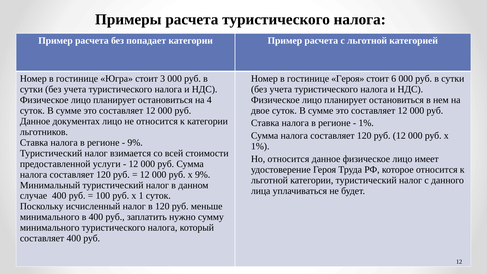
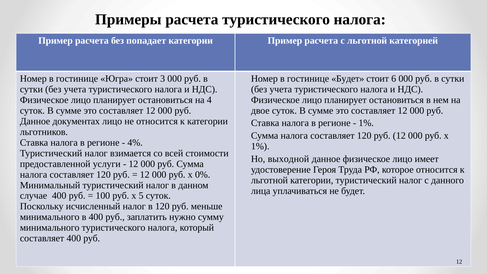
гостинице Героя: Героя -> Будет (348, 79)
9%: 9% -> 4% (135, 142)
Но относится: относится -> выходной (288, 159)
x 9%: 9% -> 0% (203, 174)
1: 1 -> 5 (141, 196)
